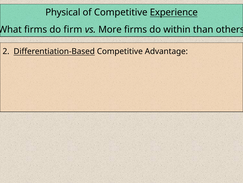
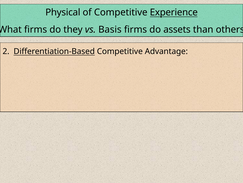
firm: firm -> they (73, 29)
More: More -> Basis (110, 29)
within: within -> assets (177, 29)
